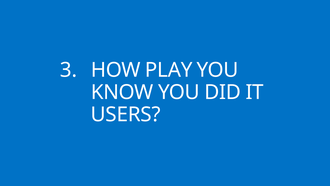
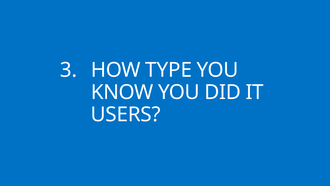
PLAY: PLAY -> TYPE (169, 70)
